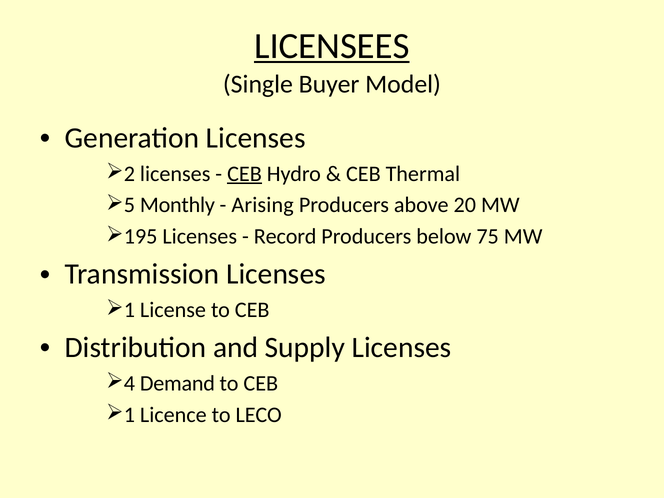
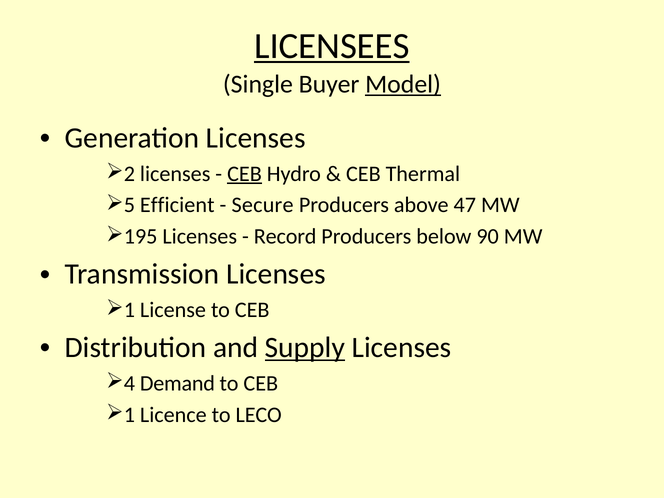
Model underline: none -> present (403, 84)
Monthly: Monthly -> Efficient (177, 205)
Arising: Arising -> Secure (263, 205)
20: 20 -> 47 (465, 205)
75: 75 -> 90 (488, 237)
Supply underline: none -> present (305, 348)
